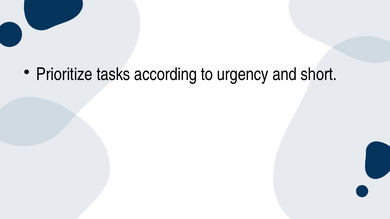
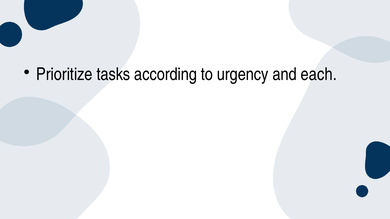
short: short -> each (319, 74)
